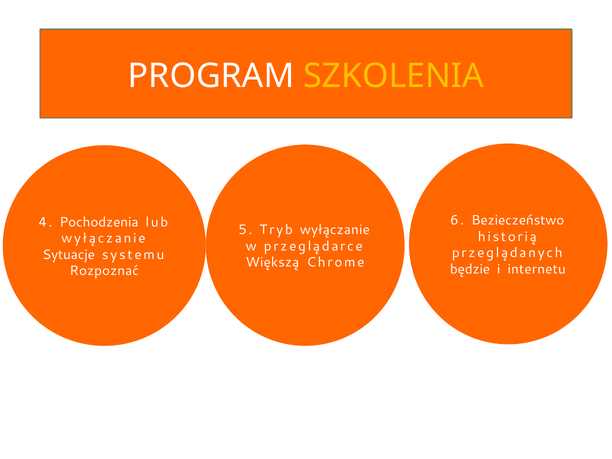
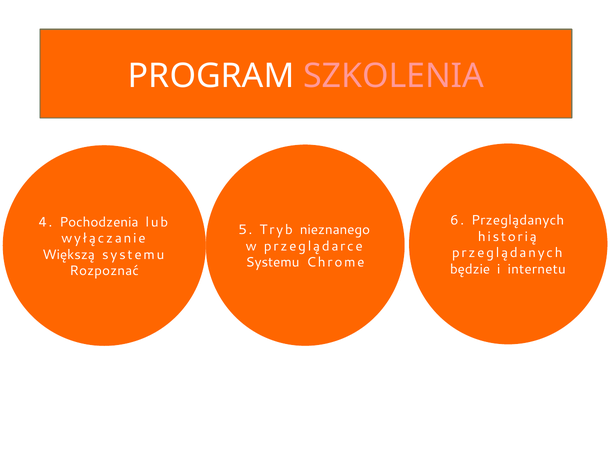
SZKOLENIA colour: yellow -> pink (394, 76)
6 Bezieczeństwo: Bezieczeństwo -> Przeglądanych (518, 220)
Tryb wyłączanie: wyłączanie -> nieznanego (335, 230)
Sytuacje: Sytuacje -> Większą (69, 255)
Większą: Większą -> Systemu (273, 262)
